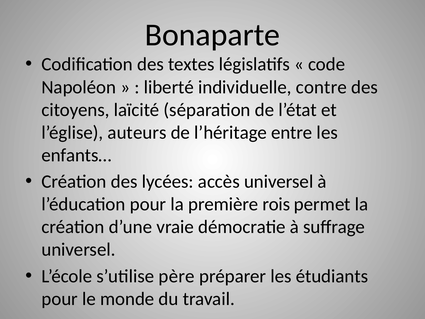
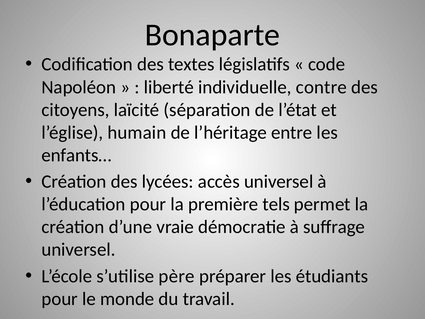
auteurs: auteurs -> humain (137, 132)
rois: rois -> tels (276, 204)
